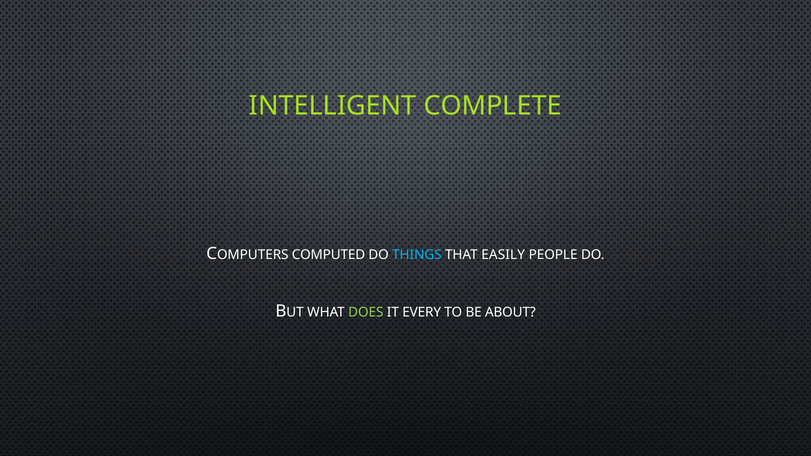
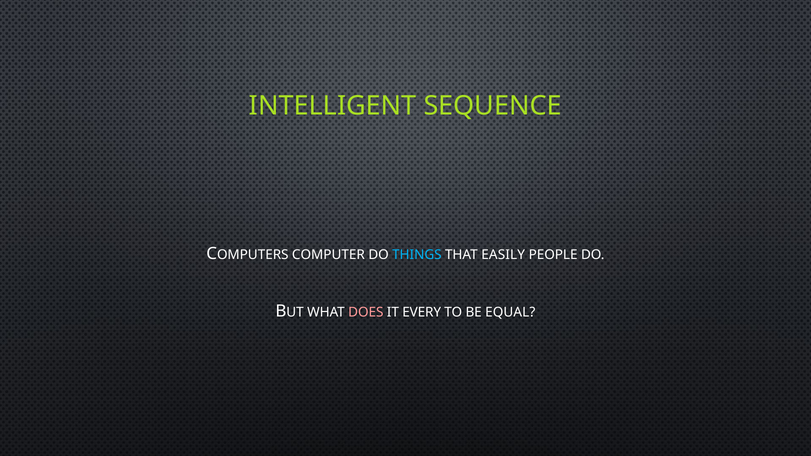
COMPLETE: COMPLETE -> SEQUENCE (493, 106)
COMPUTED: COMPUTED -> COMPUTER (328, 255)
DOES colour: light green -> pink (366, 312)
ABOUT: ABOUT -> EQUAL (510, 312)
